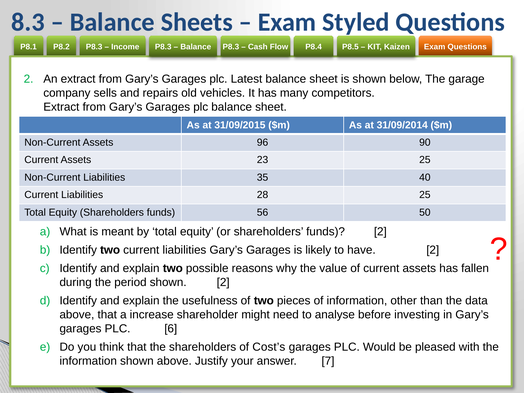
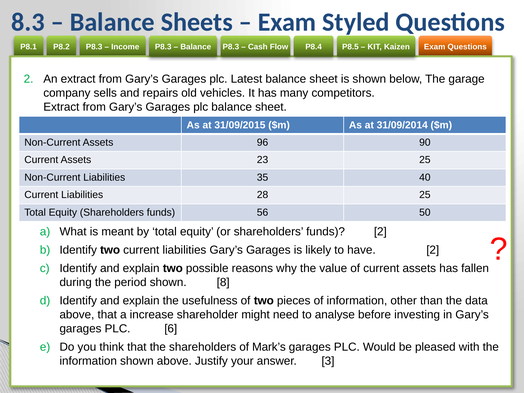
shown 2: 2 -> 8 (223, 282)
Cost’s: Cost’s -> Mark’s (269, 347)
7: 7 -> 3 (328, 361)
